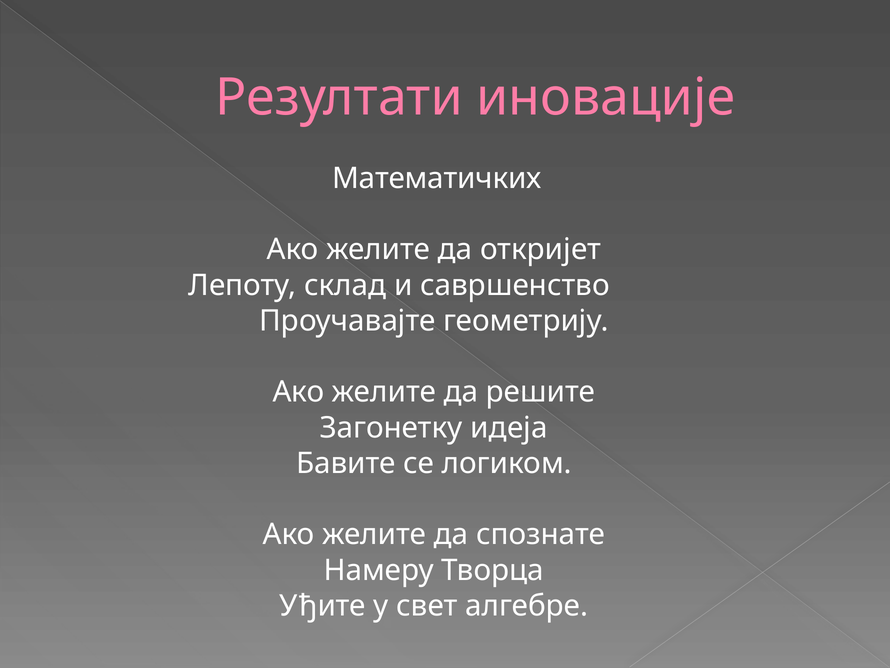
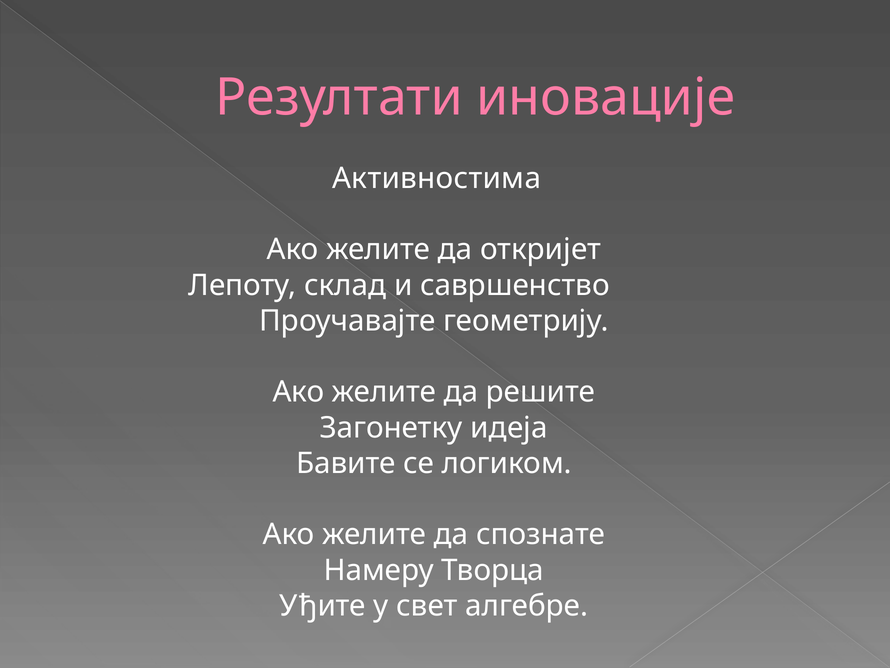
Математичких: Математичких -> Активностима (437, 178)
